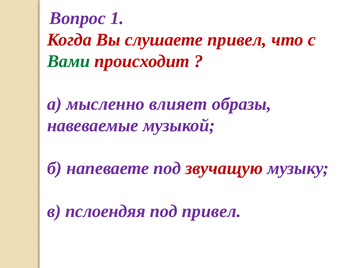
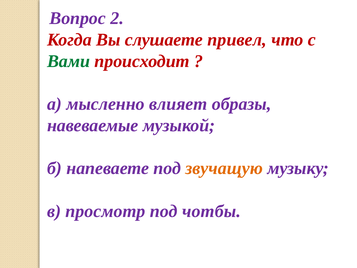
1: 1 -> 2 (117, 18)
звучащую colour: red -> orange (224, 168)
пслоендяя: пслоендяя -> просмотр (105, 211)
под привел: привел -> чотбы (211, 211)
